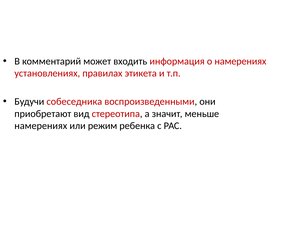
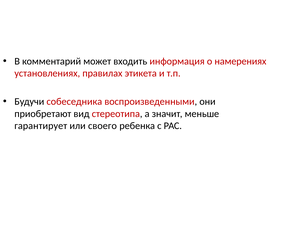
намерениях: намерениях -> гарантирует (41, 126)
режим: режим -> своего (102, 126)
